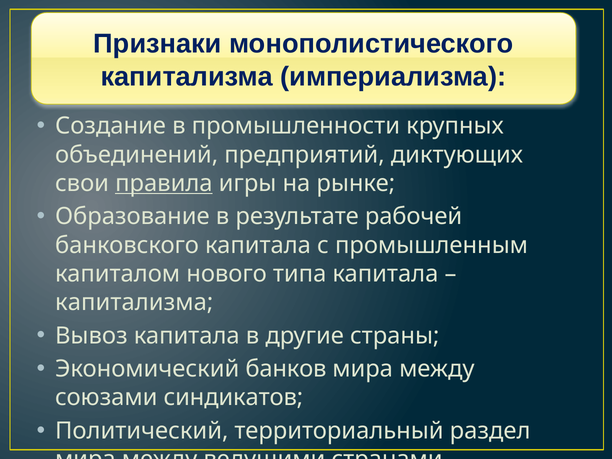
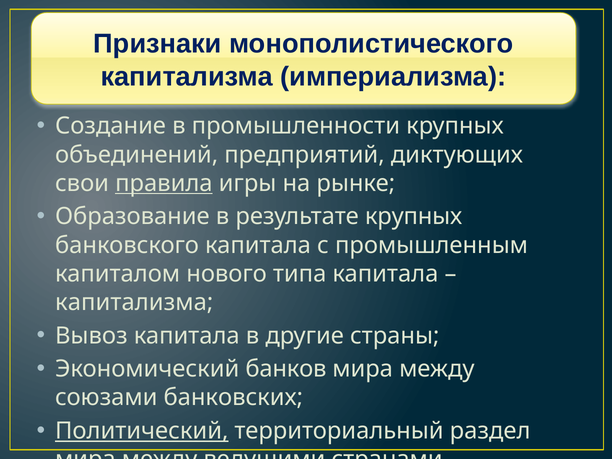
результате рабочей: рабочей -> крупных (414, 217)
синдикатов: синдикатов -> банковских (233, 398)
Политический underline: none -> present (142, 431)
